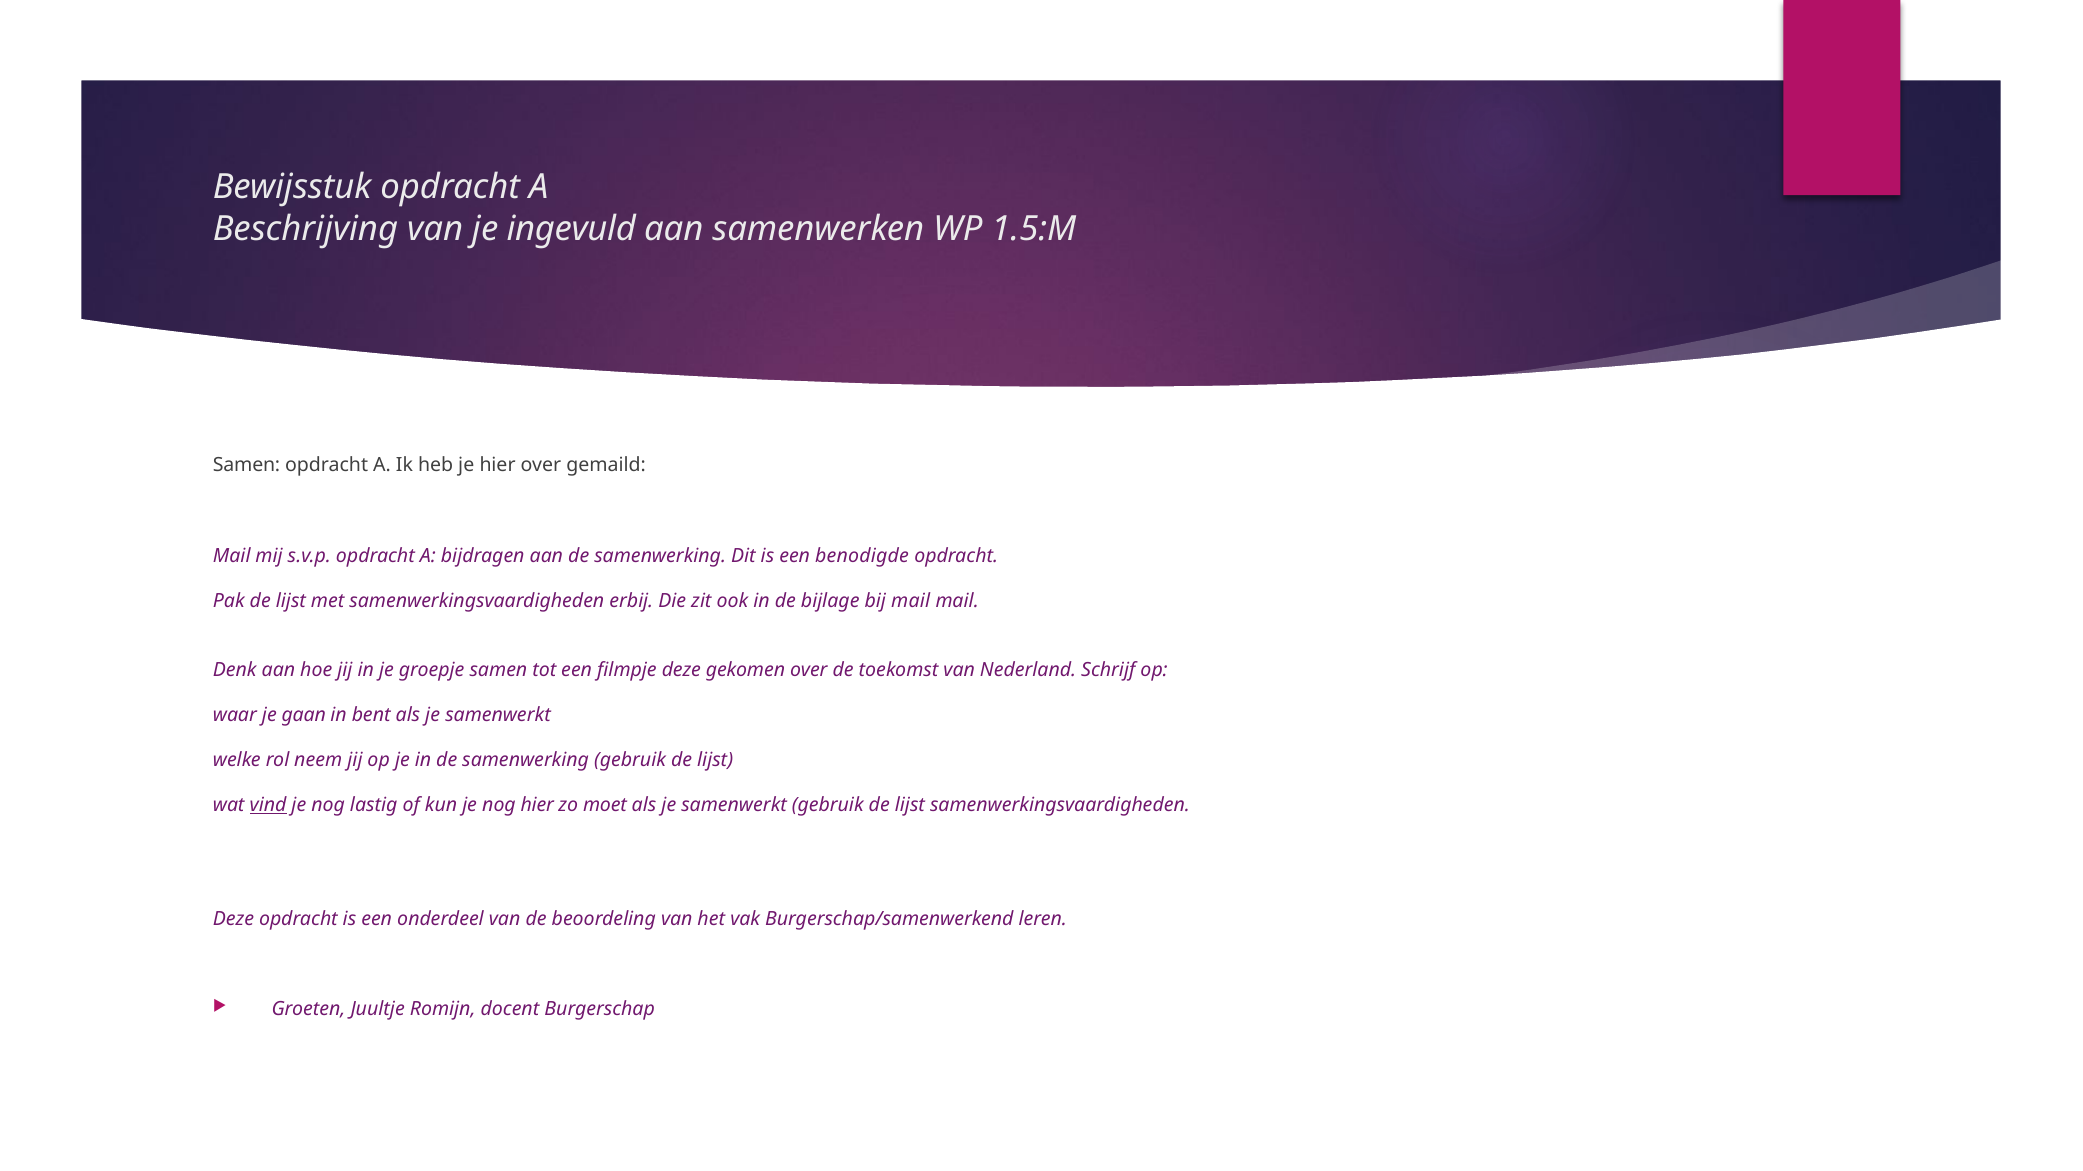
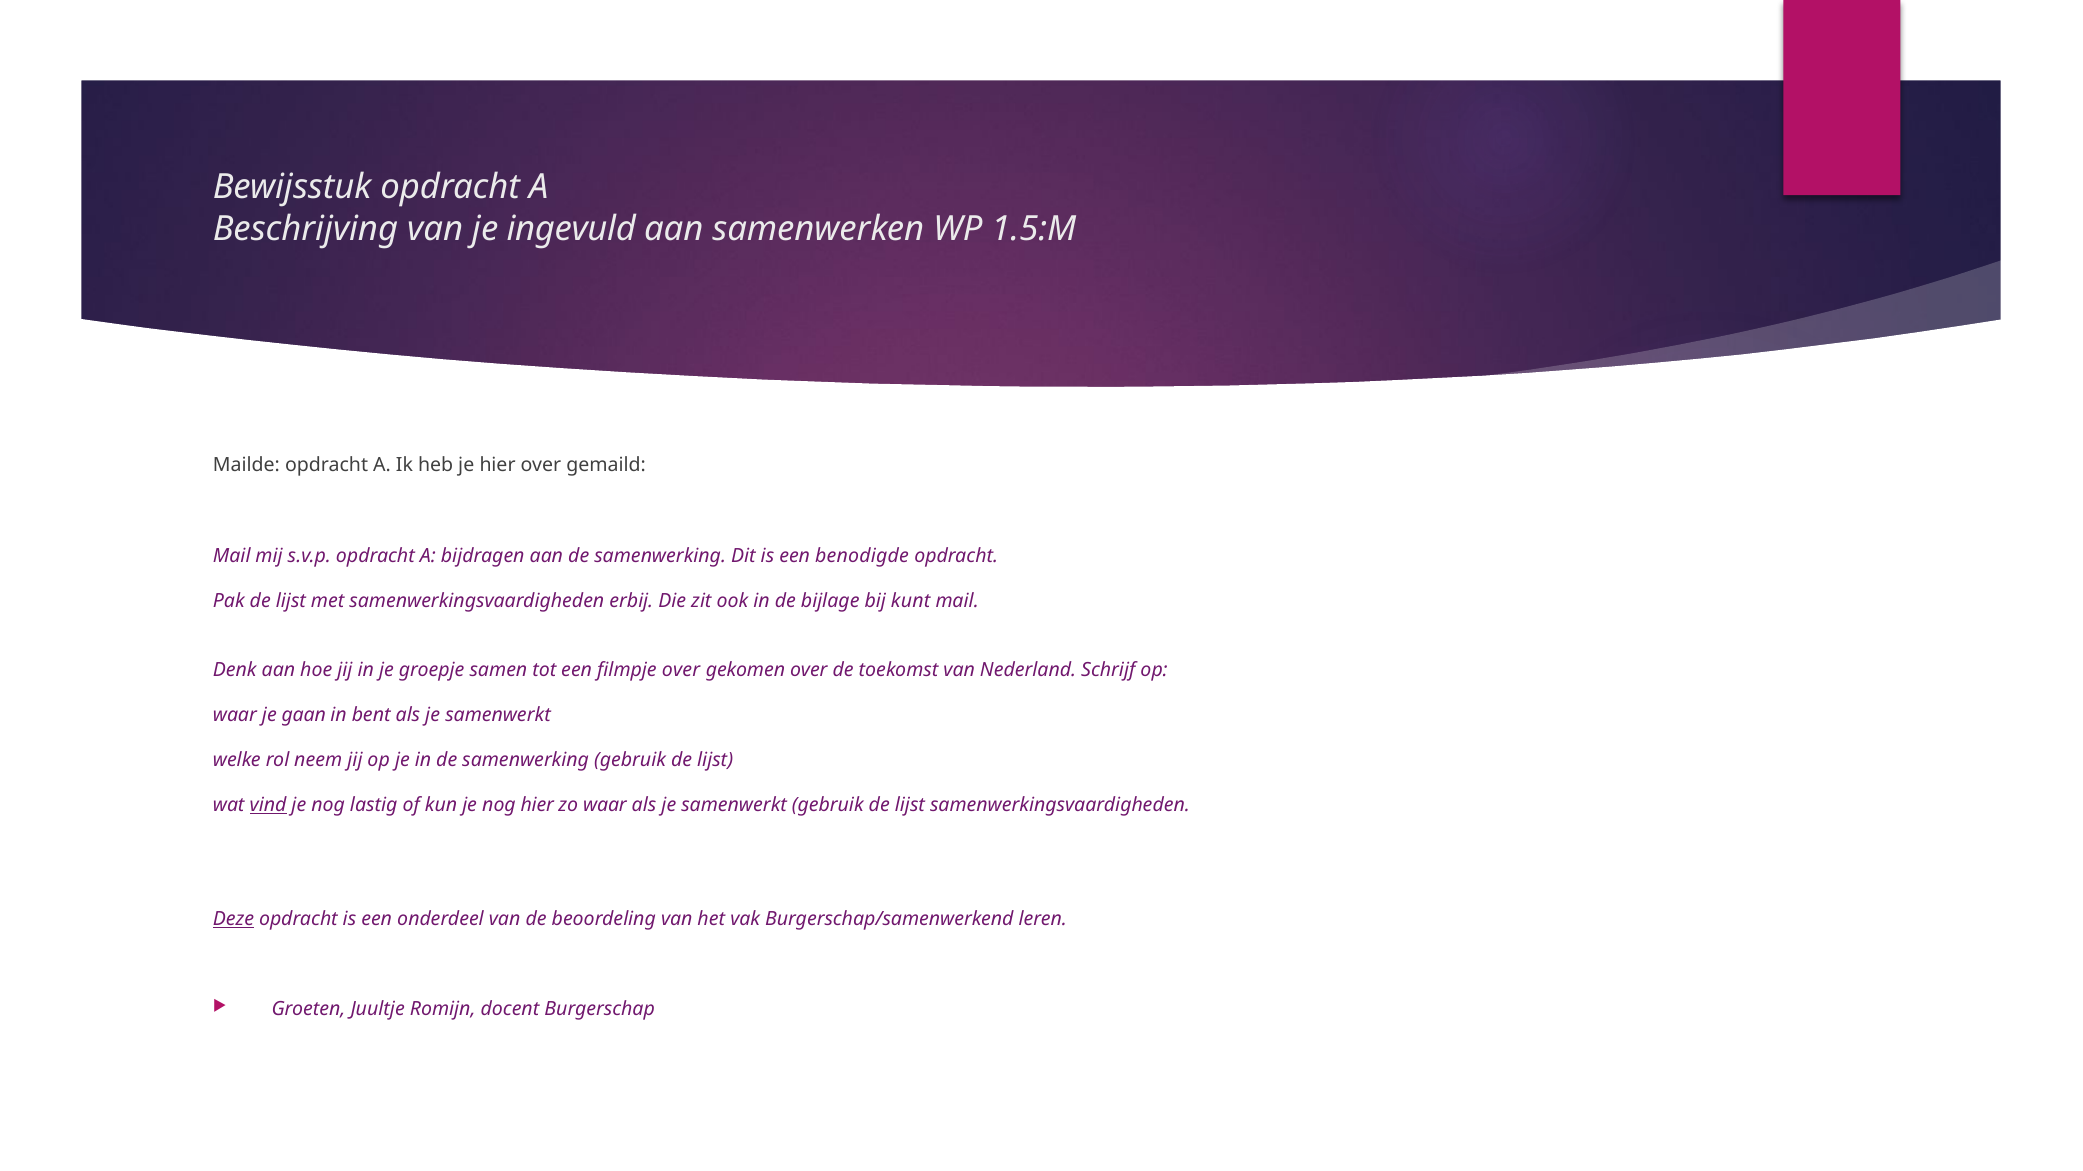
Samen: Samen -> Mailde (246, 466)
bij mail: mail -> kunt (911, 601)
filmpje deze: deze -> over (681, 670)
zo moet: moet -> waar (605, 806)
Deze underline: none -> present (233, 920)
